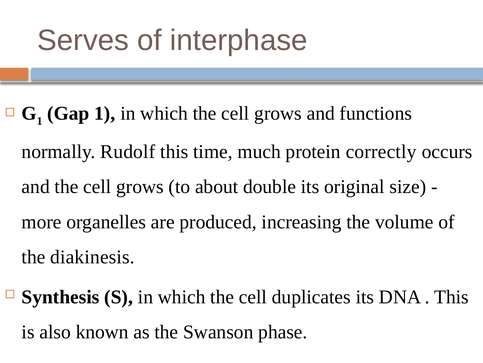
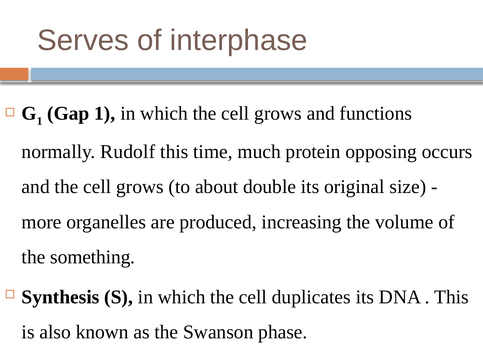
correctly: correctly -> opposing (381, 151)
diakinesis: diakinesis -> something (93, 257)
